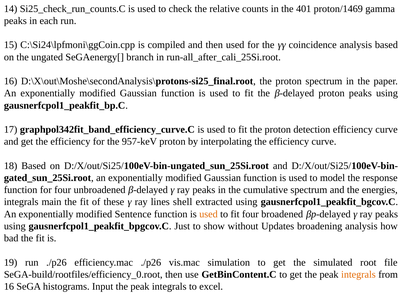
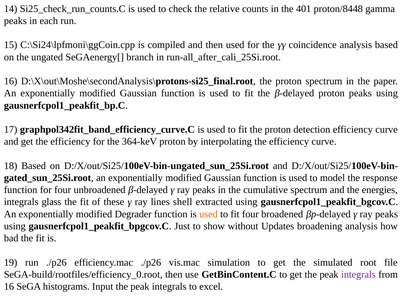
proton/1469: proton/1469 -> proton/8448 (338, 9)
957-keV: 957-keV -> 364-keV (139, 141)
main: main -> glass (51, 202)
Sentence: Sentence -> Degrader (133, 214)
integrals colour: orange -> purple (358, 274)
